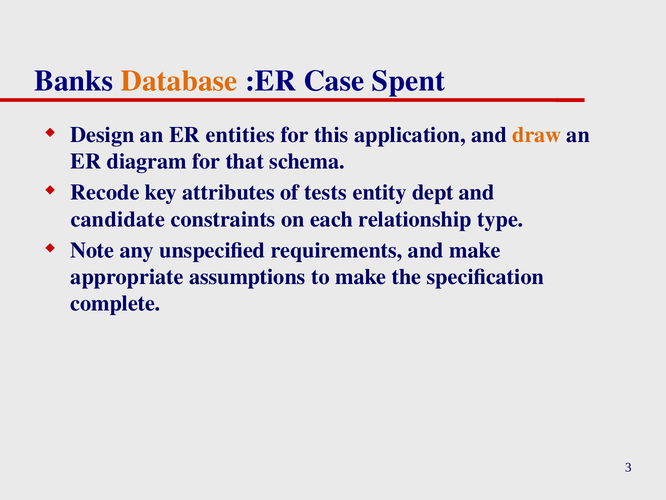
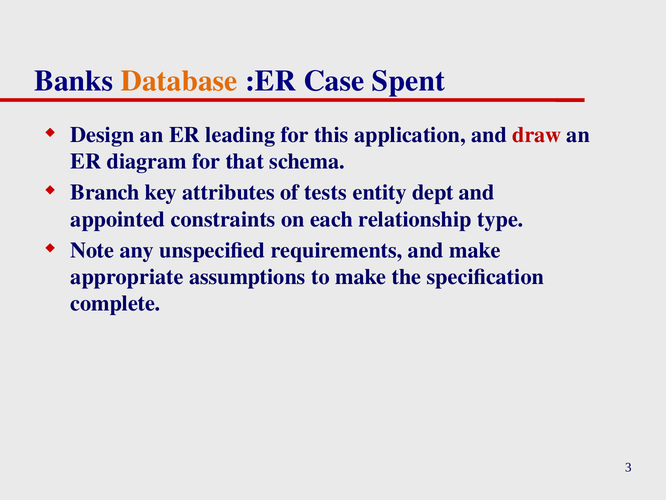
entities: entities -> leading (240, 135)
draw colour: orange -> red (537, 135)
Recode: Recode -> Branch (105, 192)
candidate: candidate -> appointed (118, 219)
